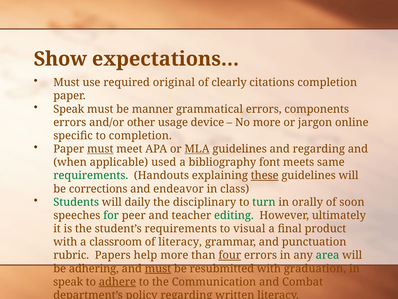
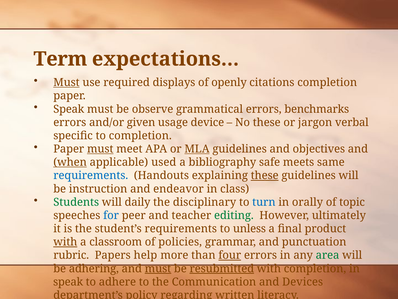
Show: Show -> Term (60, 59)
Must underline: none -> present (66, 82)
original: original -> displays (174, 82)
clearly: clearly -> openly (229, 82)
manner: manner -> observe (153, 109)
components: components -> benchmarks (317, 109)
other: other -> given (141, 122)
No more: more -> these (267, 122)
online: online -> verbal (352, 122)
and regarding: regarding -> objectives (319, 149)
when underline: none -> present (70, 162)
font: font -> safe (270, 162)
requirements colour: green -> blue (91, 175)
corrections: corrections -> instruction (98, 189)
turn colour: green -> blue (264, 202)
soon: soon -> topic (352, 202)
for colour: green -> blue (111, 215)
visual: visual -> unless (249, 228)
with underline: none -> present (65, 242)
of literacy: literacy -> policies (180, 242)
resubmitted underline: none -> present (222, 268)
with graduation: graduation -> completion (315, 268)
adhere underline: present -> none (117, 281)
Combat: Combat -> Devices (303, 281)
